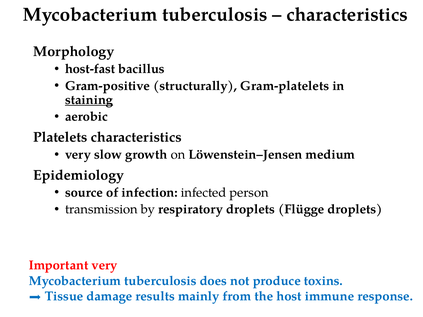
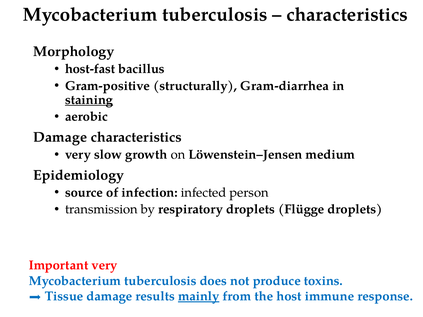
Gram-platelets: Gram-platelets -> Gram-diarrhea (285, 86)
Platelets: Platelets -> Damage (60, 137)
mainly underline: none -> present (199, 296)
